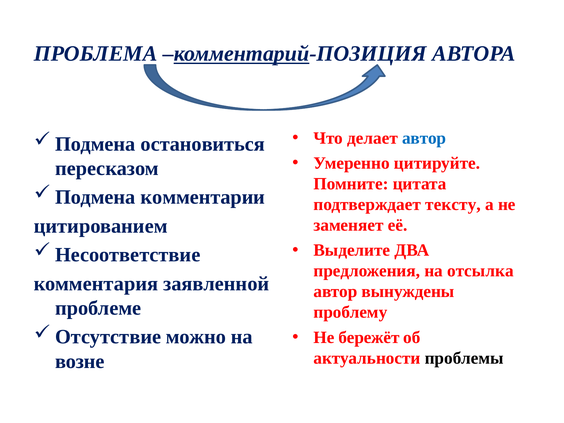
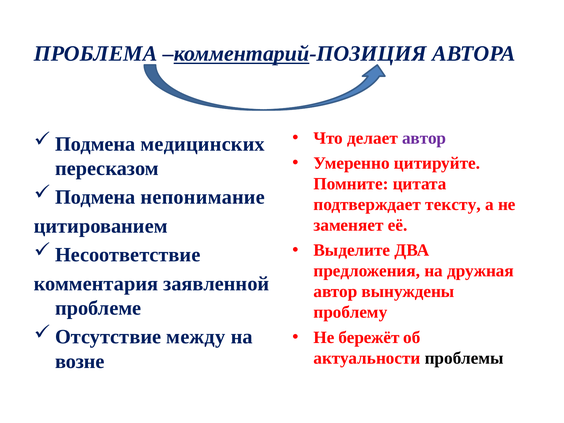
автор colour: blue -> purple (424, 138)
остановиться: остановиться -> медицинских (203, 144)
комментарии: комментарии -> непонимание (203, 197)
отсылка: отсылка -> дружная (480, 271)
можно: можно -> между (196, 337)
